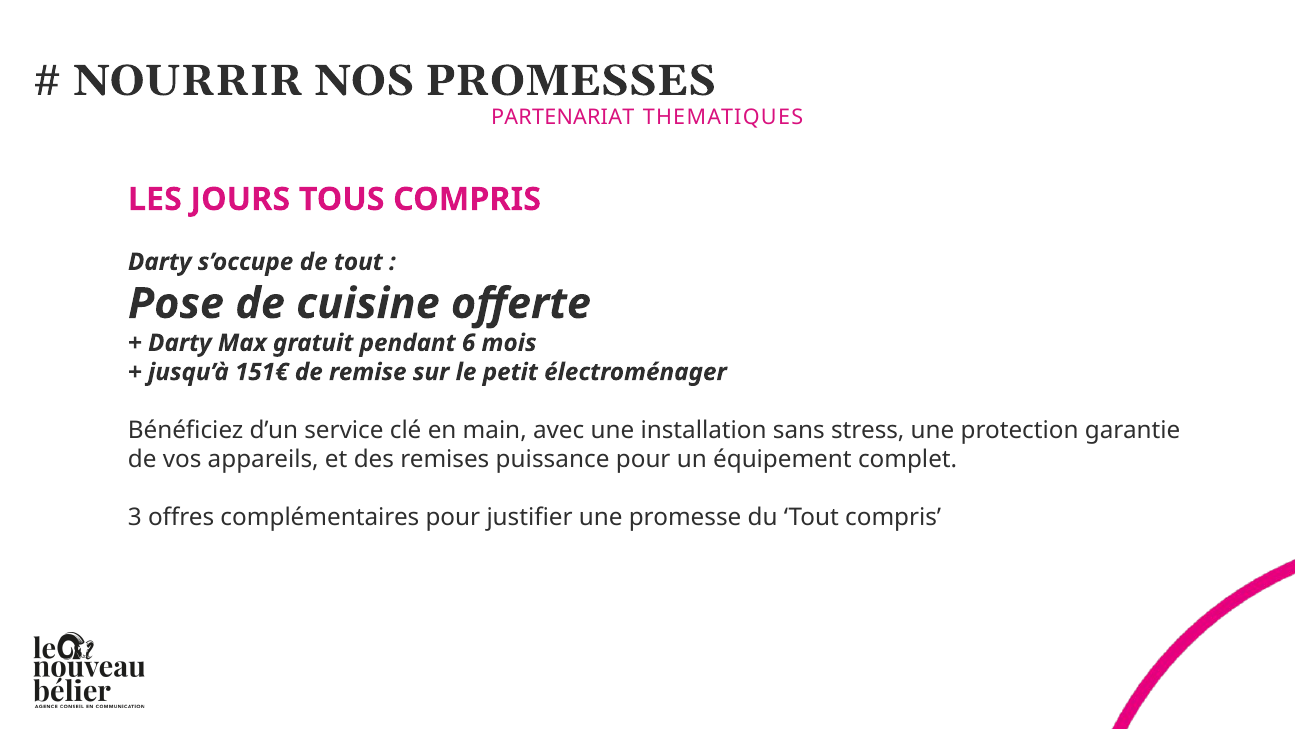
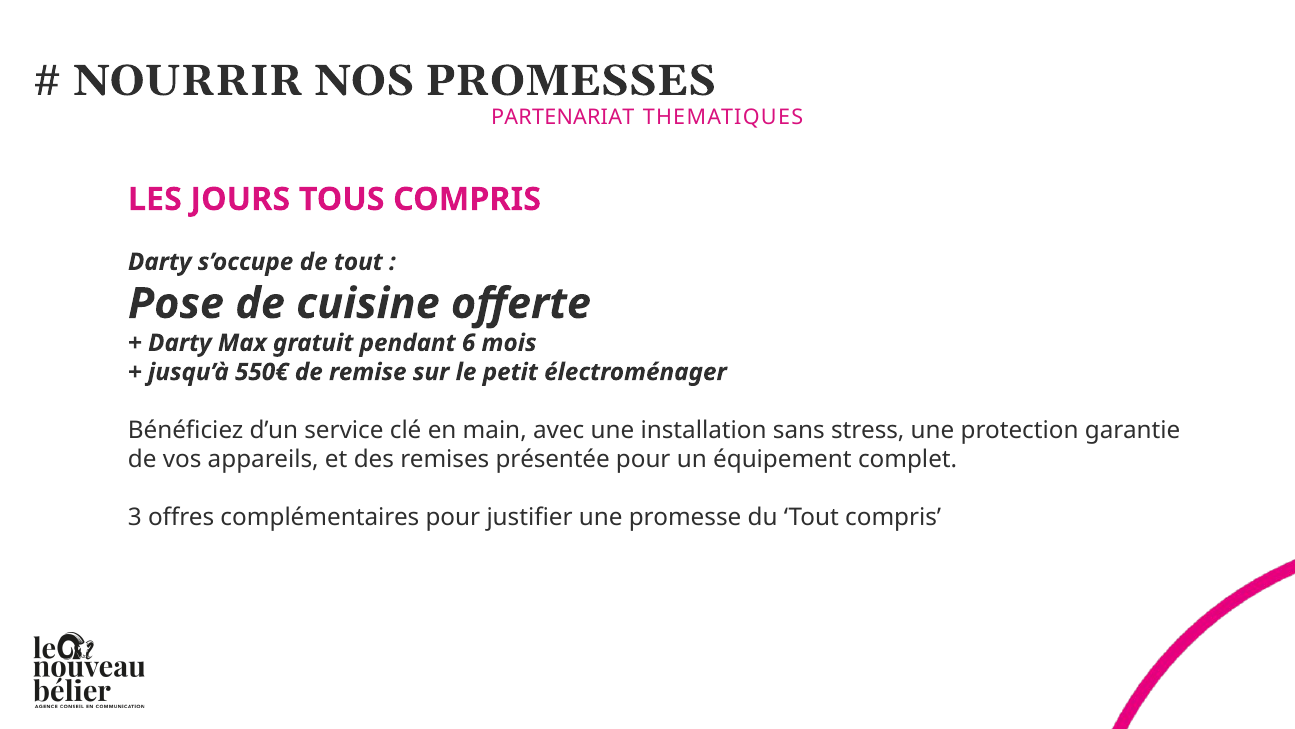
151€: 151€ -> 550€ (262, 372)
puissance: puissance -> présentée (553, 459)
